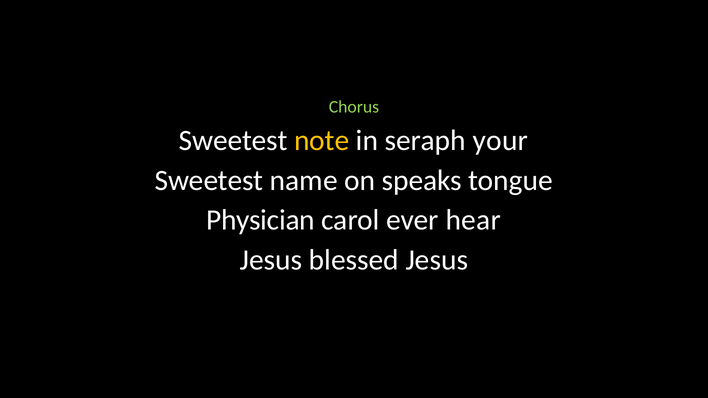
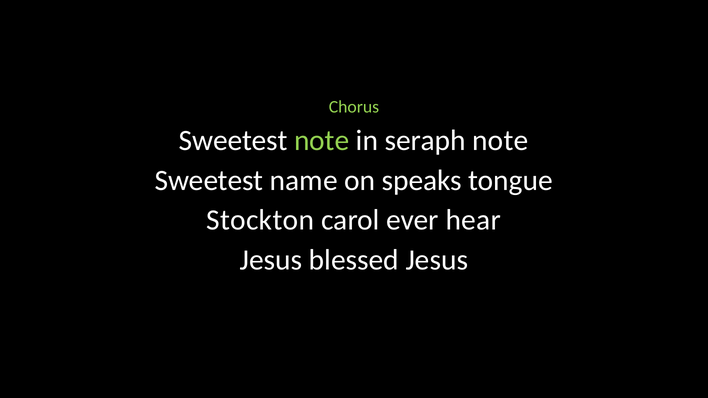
note colour: yellow -> light green (322, 141)
seraph your: your -> note (500, 141)
Physician: Physician -> Stockton (260, 220)
